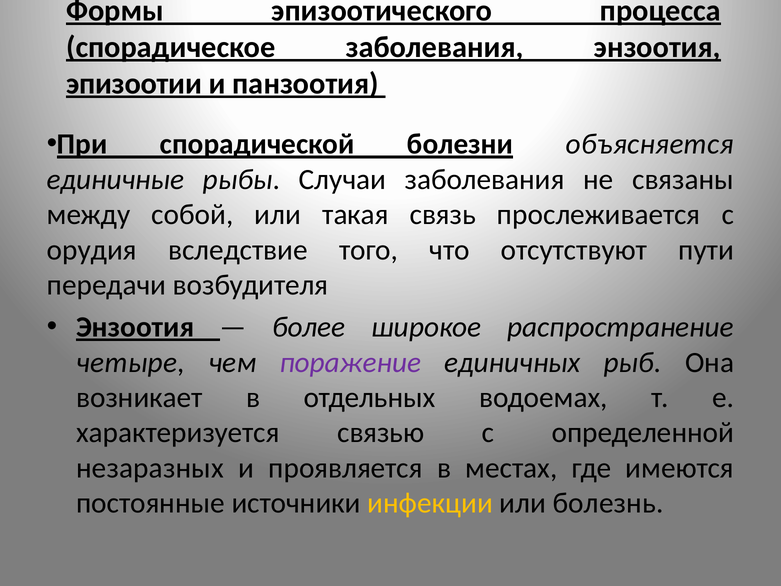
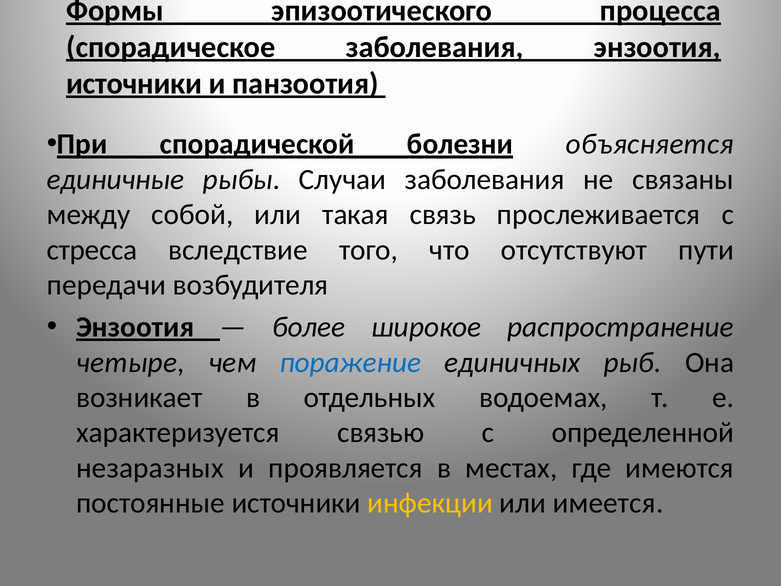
эпизоотии: эпизоотии -> источники (134, 84)
орудия: орудия -> стресса (92, 250)
поражение colour: purple -> blue (350, 362)
болезнь: болезнь -> имеется (608, 503)
